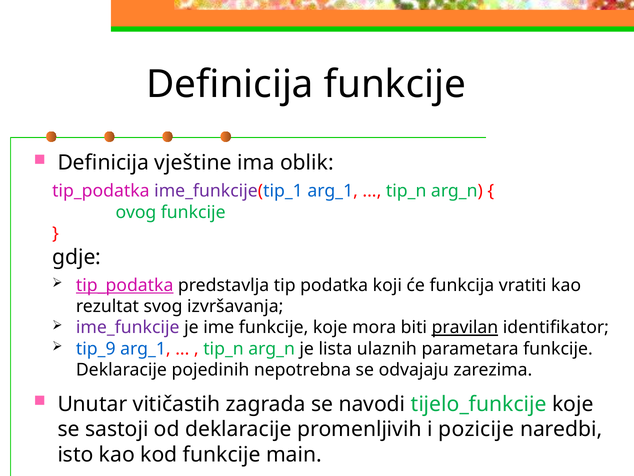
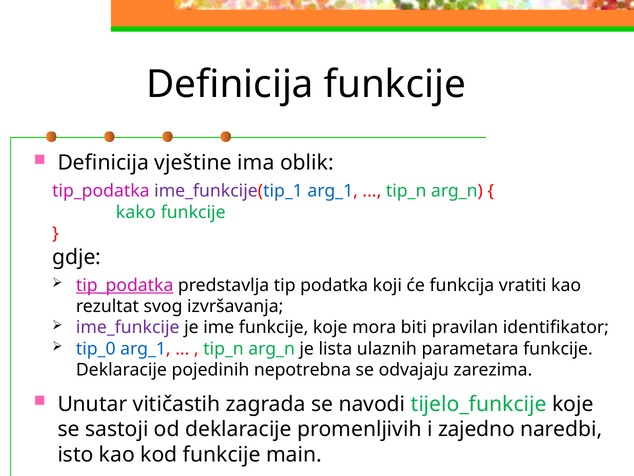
ovog: ovog -> kako (136, 212)
pravilan underline: present -> none (465, 327)
tip_9: tip_9 -> tip_0 (96, 348)
pozicije: pozicije -> zajedno (476, 429)
